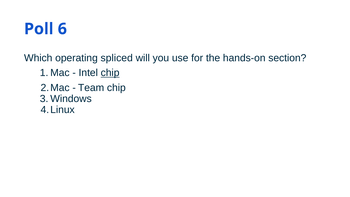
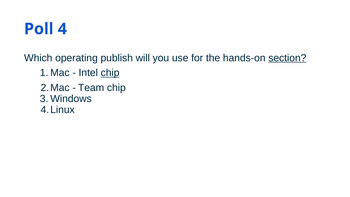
6: 6 -> 4 (62, 29)
spliced: spliced -> publish (117, 58)
section underline: none -> present (287, 58)
